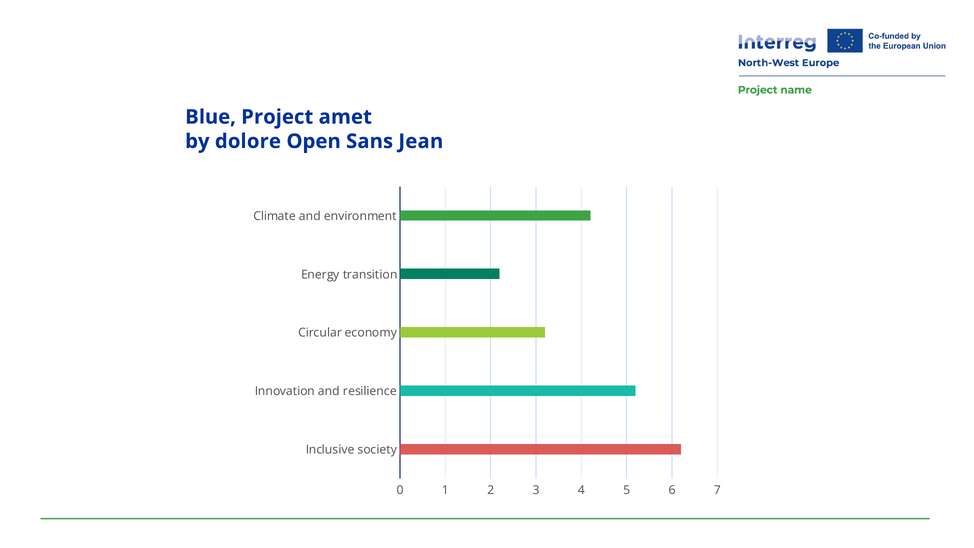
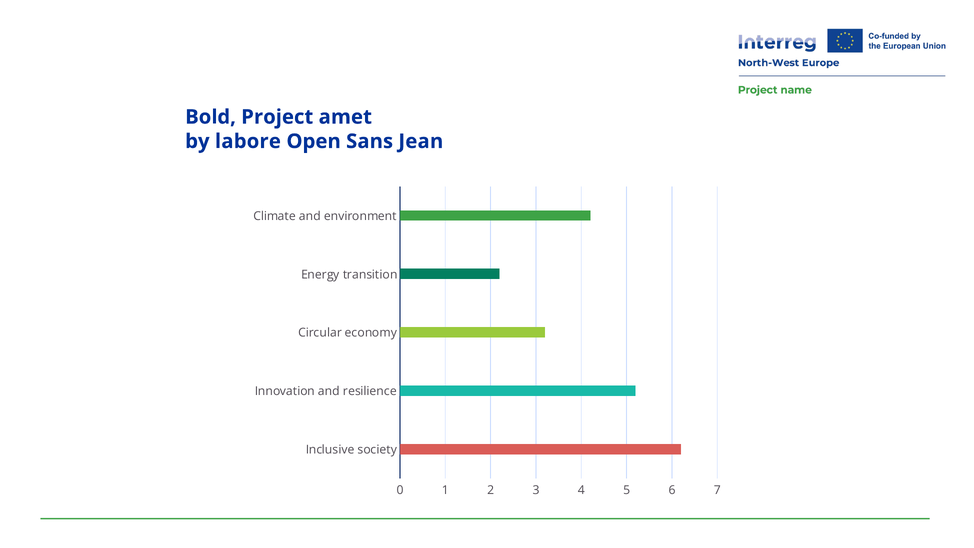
Blue: Blue -> Bold (211, 117)
dolore: dolore -> labore (248, 141)
